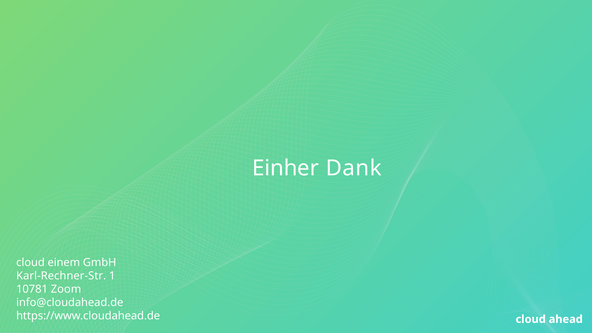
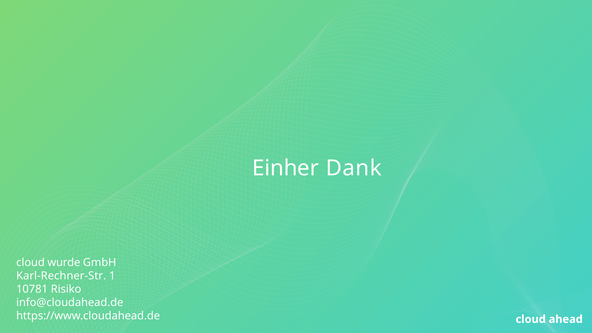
einem: einem -> wurde (64, 263)
Zoom: Zoom -> Risiko (66, 289)
